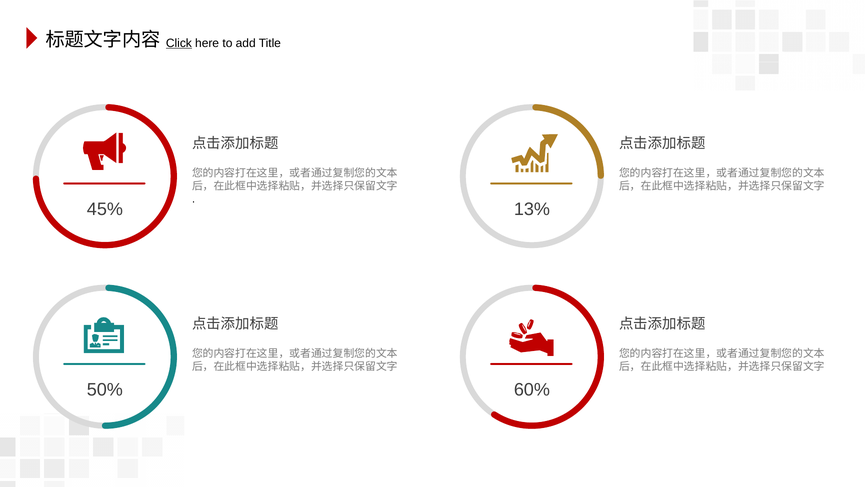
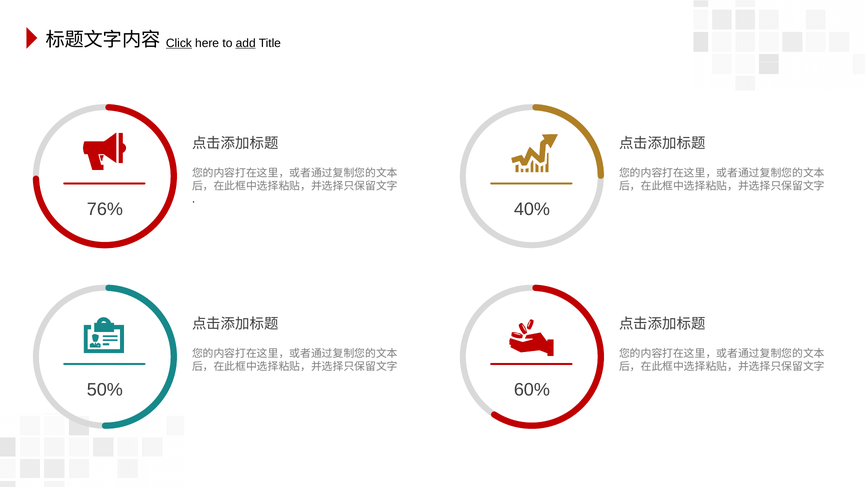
add underline: none -> present (246, 43)
45%: 45% -> 76% (105, 209)
13%: 13% -> 40% (532, 209)
